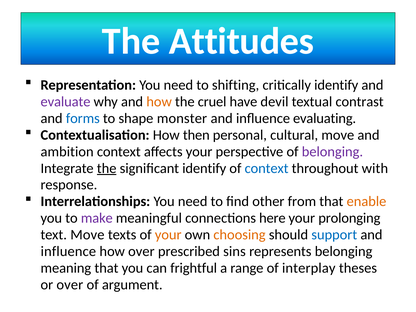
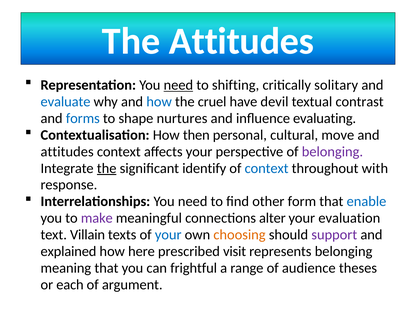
need underline: none -> present (178, 85)
critically identify: identify -> solitary (336, 85)
evaluate colour: purple -> blue (66, 102)
how colour: orange -> blue (159, 102)
monster: monster -> nurtures (182, 118)
ambition: ambition -> attitudes (67, 152)
from: from -> form (302, 202)
enable colour: orange -> blue (366, 202)
here: here -> alter (272, 218)
prolonging: prolonging -> evaluation (349, 218)
text Move: Move -> Villain (88, 235)
your colour: orange -> blue (168, 235)
support colour: blue -> purple (334, 235)
influence: influence -> explained (68, 251)
how over: over -> here (141, 251)
sins: sins -> visit (235, 251)
interplay: interplay -> audience (309, 268)
or over: over -> each (70, 285)
